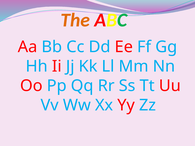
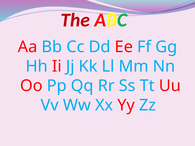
The colour: orange -> red (75, 20)
